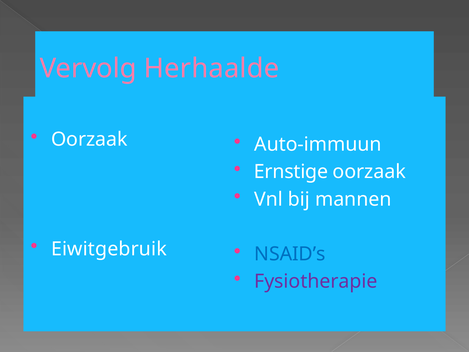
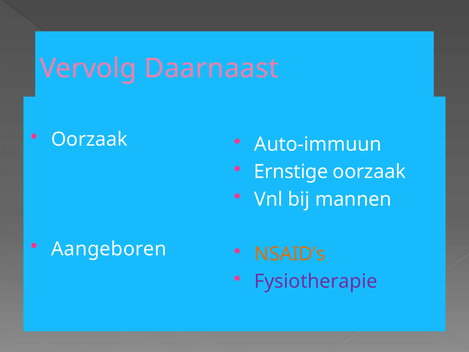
Herhaalde: Herhaalde -> Daarnaast (211, 68)
Eiwitgebruik: Eiwitgebruik -> Aangeboren (109, 249)
NSAID’s colour: blue -> orange (290, 254)
